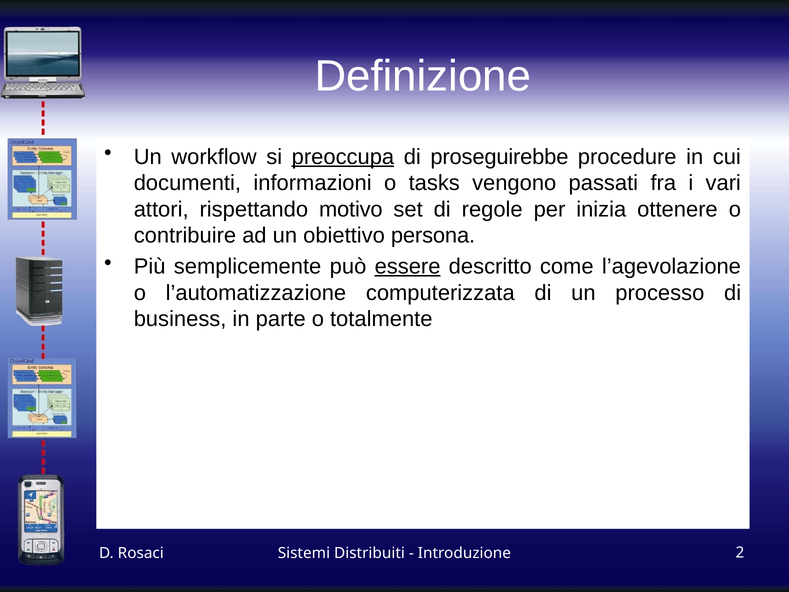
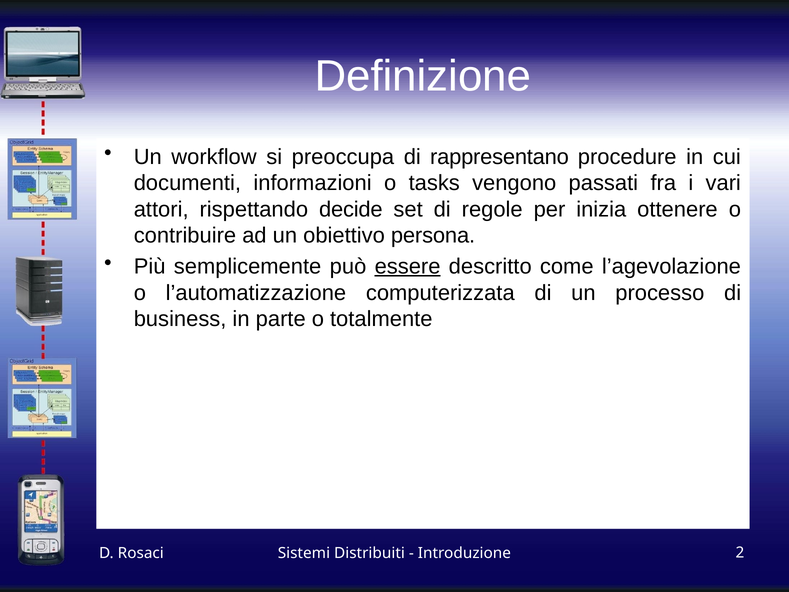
preoccupa underline: present -> none (343, 157)
proseguirebbe: proseguirebbe -> rappresentano (499, 157)
motivo: motivo -> decide (351, 209)
